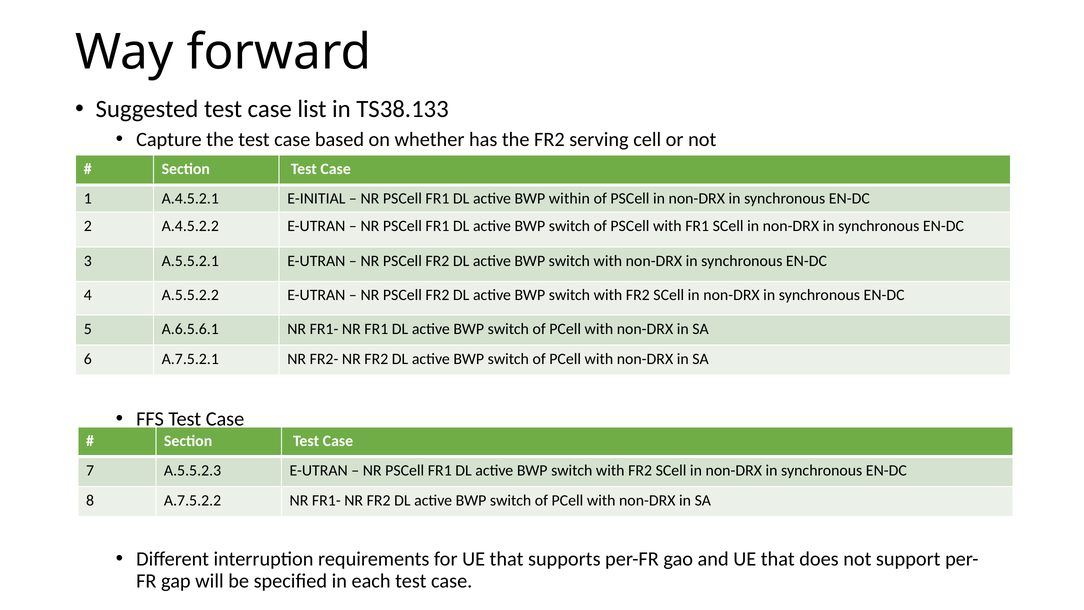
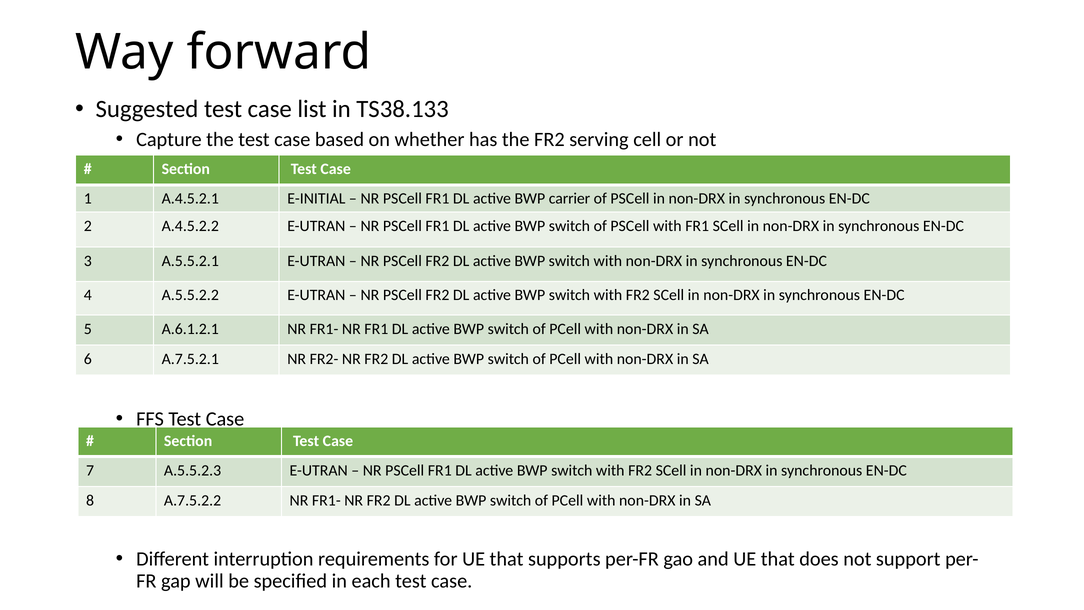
within: within -> carrier (570, 199)
A.6.5.6.1: A.6.5.6.1 -> A.6.1.2.1 (190, 329)
